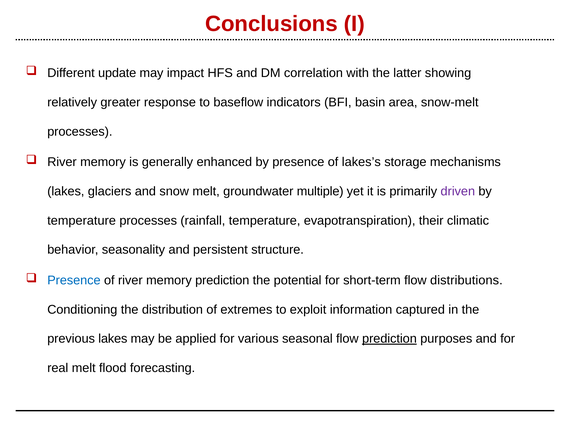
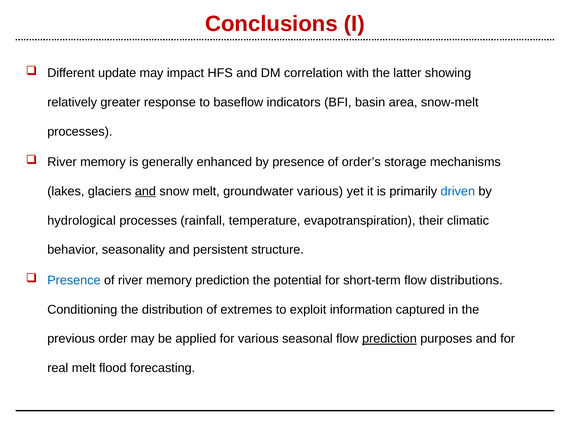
lakes’s: lakes’s -> order’s (361, 162)
and underline: none -> present (145, 191)
groundwater multiple: multiple -> various (320, 191)
driven colour: purple -> blue (458, 191)
temperature: temperature -> hydrological (82, 221)
previous lakes: lakes -> order (113, 339)
